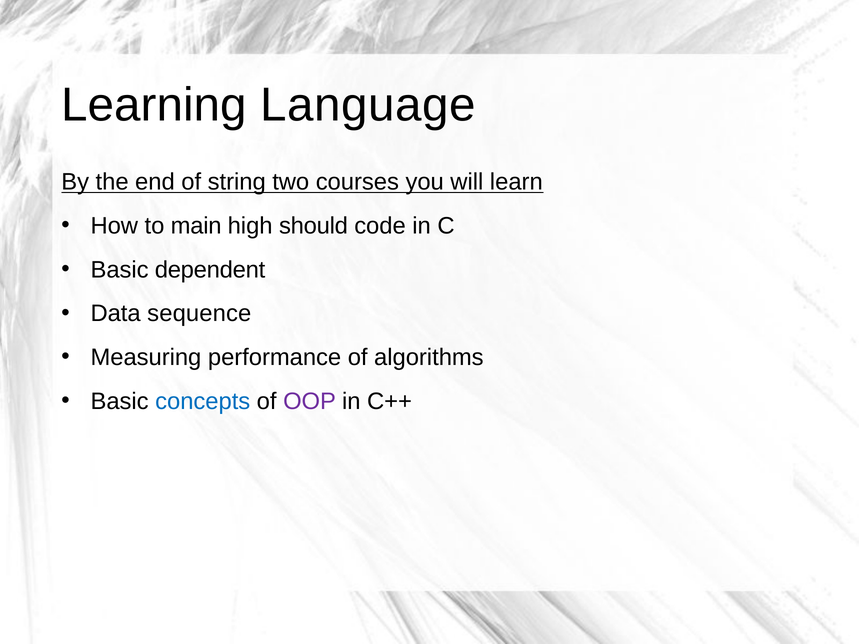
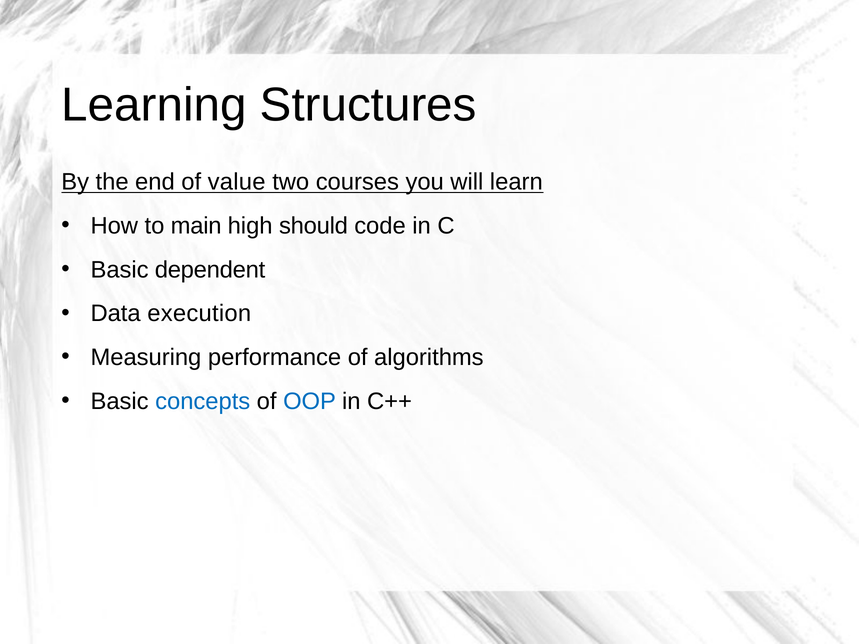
Language: Language -> Structures (368, 105)
string: string -> value (237, 182)
sequence: sequence -> execution (199, 314)
OOP colour: purple -> blue (310, 401)
